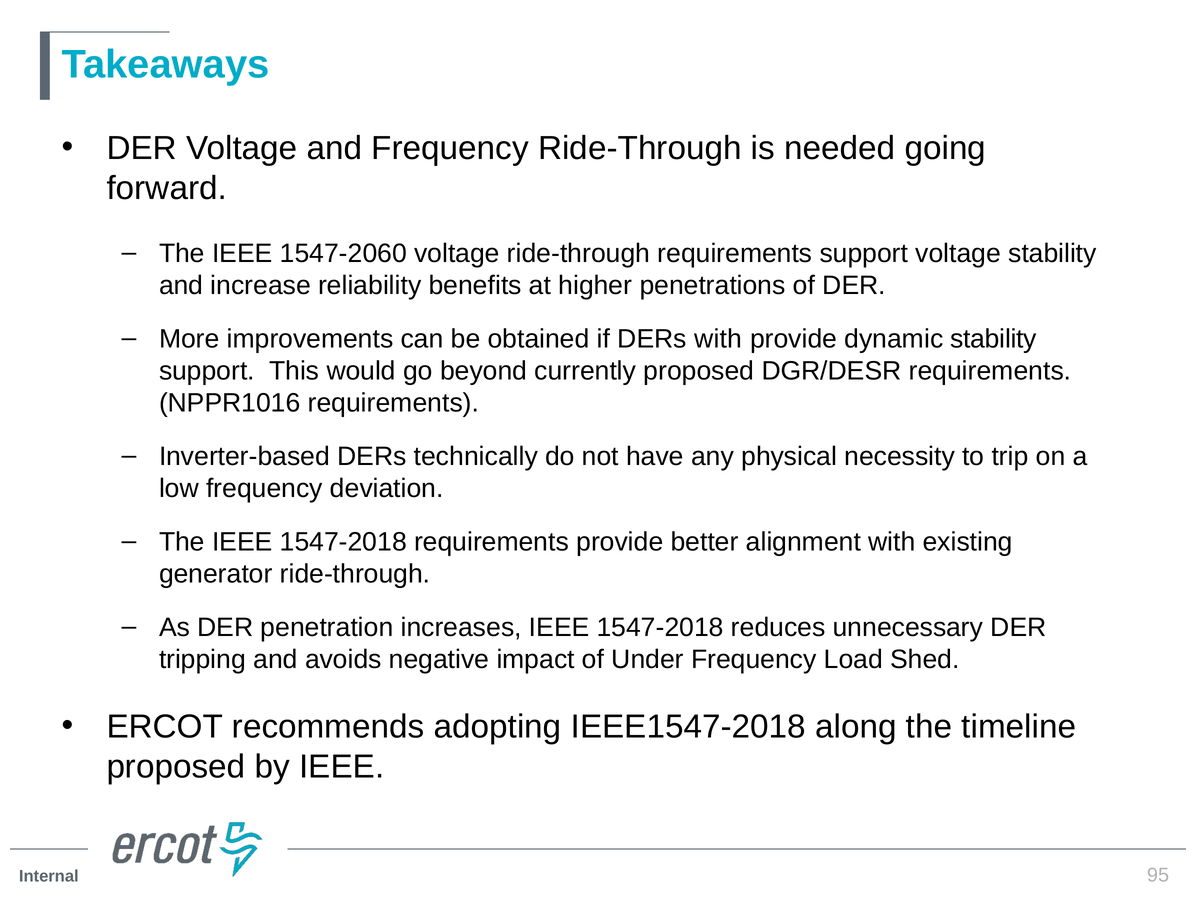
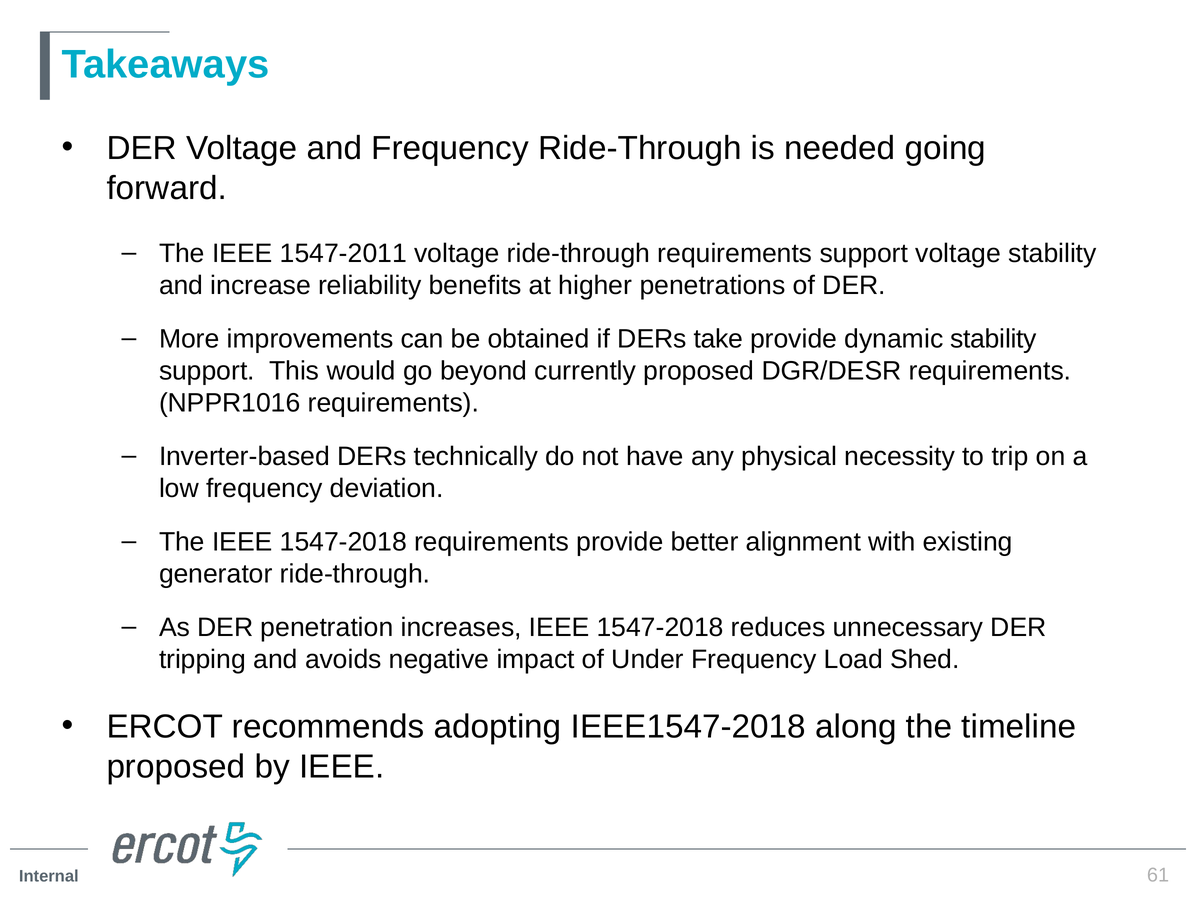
1547-2060: 1547-2060 -> 1547-2011 (343, 253)
DERs with: with -> take (718, 339)
95: 95 -> 61 (1158, 875)
